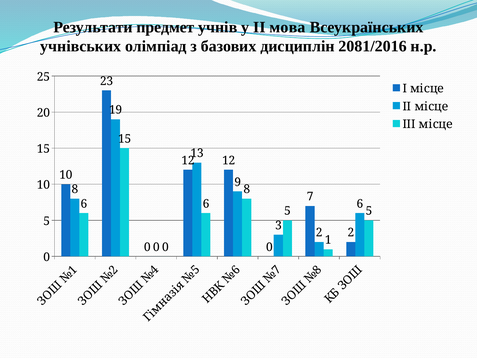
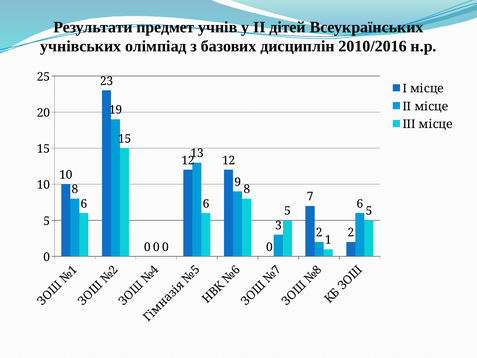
мова: мова -> дітей (288, 27)
2081/2016: 2081/2016 -> 2010/2016 (373, 46)
